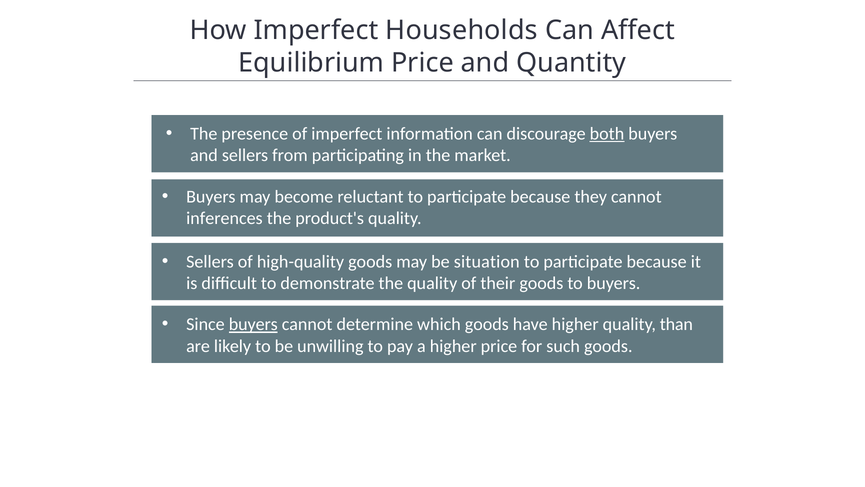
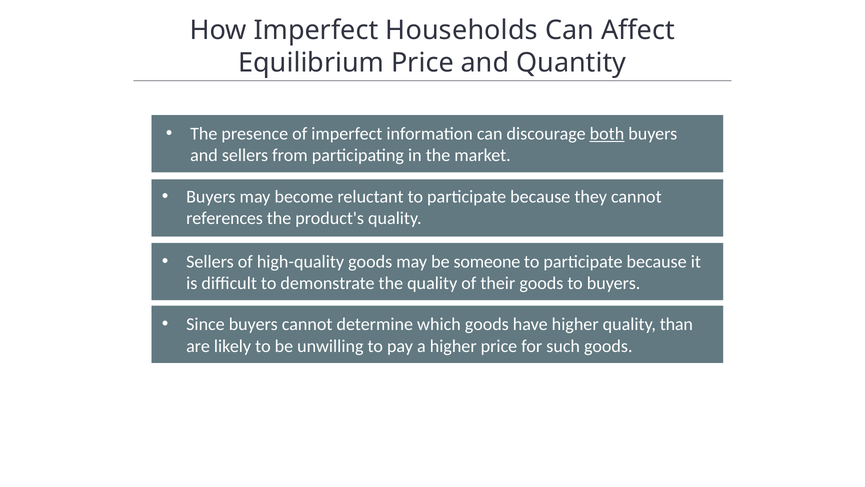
inferences: inferences -> references (225, 218)
situation: situation -> someone (487, 261)
buyers underline: present -> none (253, 324)
